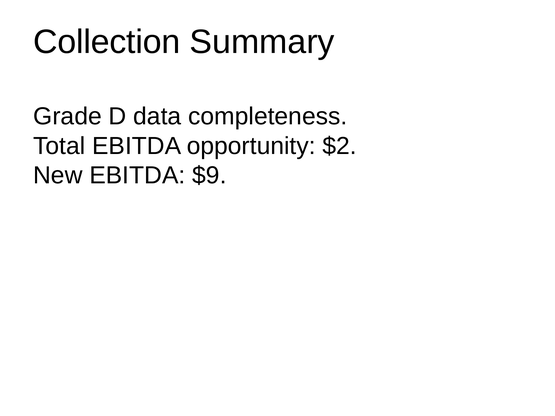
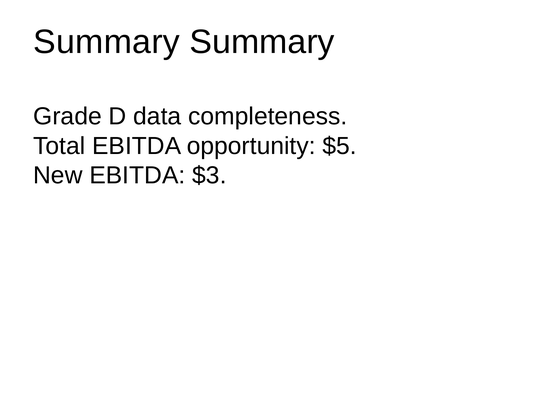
Collection: Collection -> Summary (107, 42)
$2: $2 -> $5 (340, 146)
$9: $9 -> $3 (209, 176)
